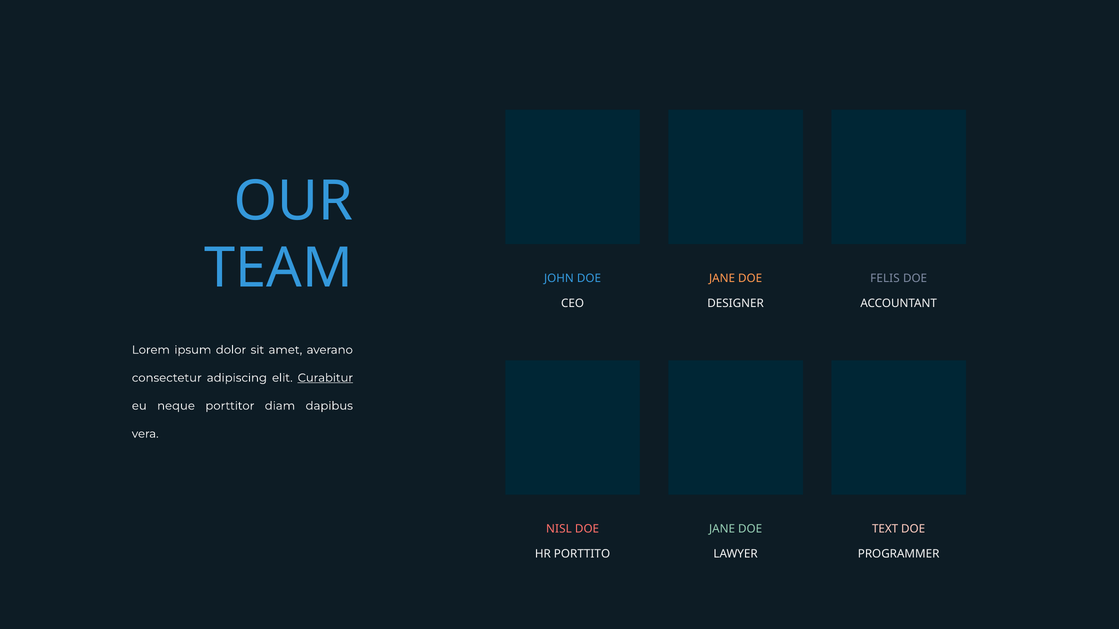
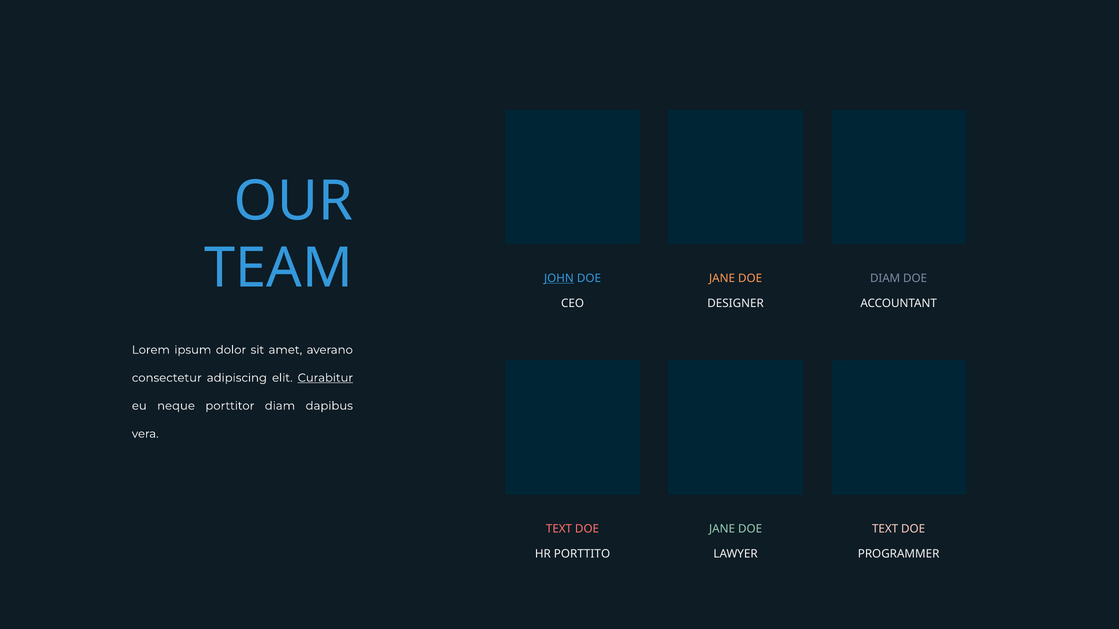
JOHN underline: none -> present (559, 279)
FELIS: FELIS -> DIAM (885, 279)
NISL: NISL -> TEXT (559, 529)
